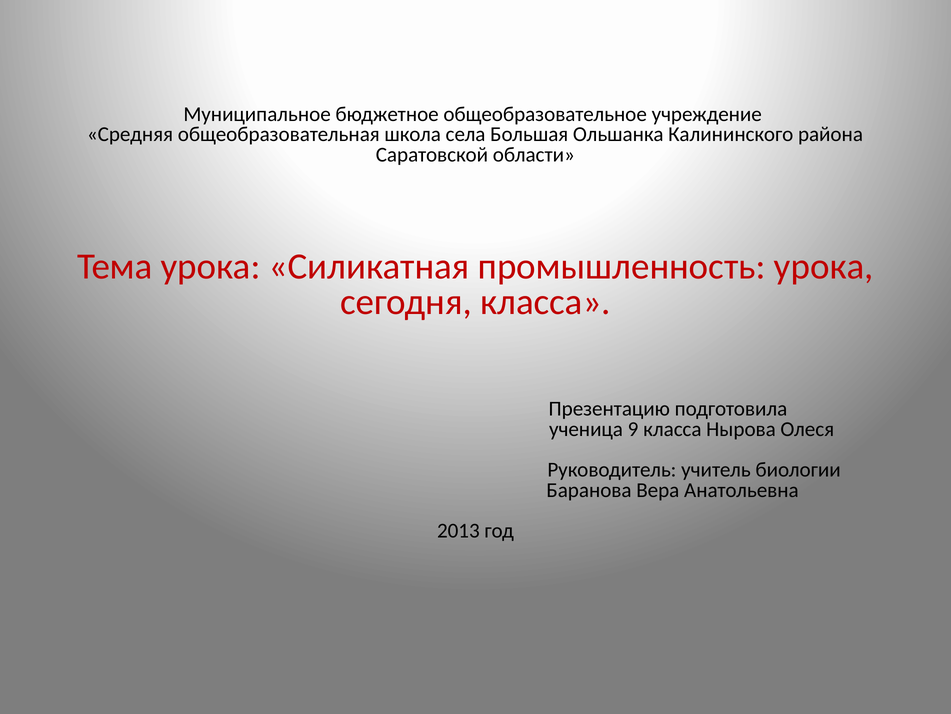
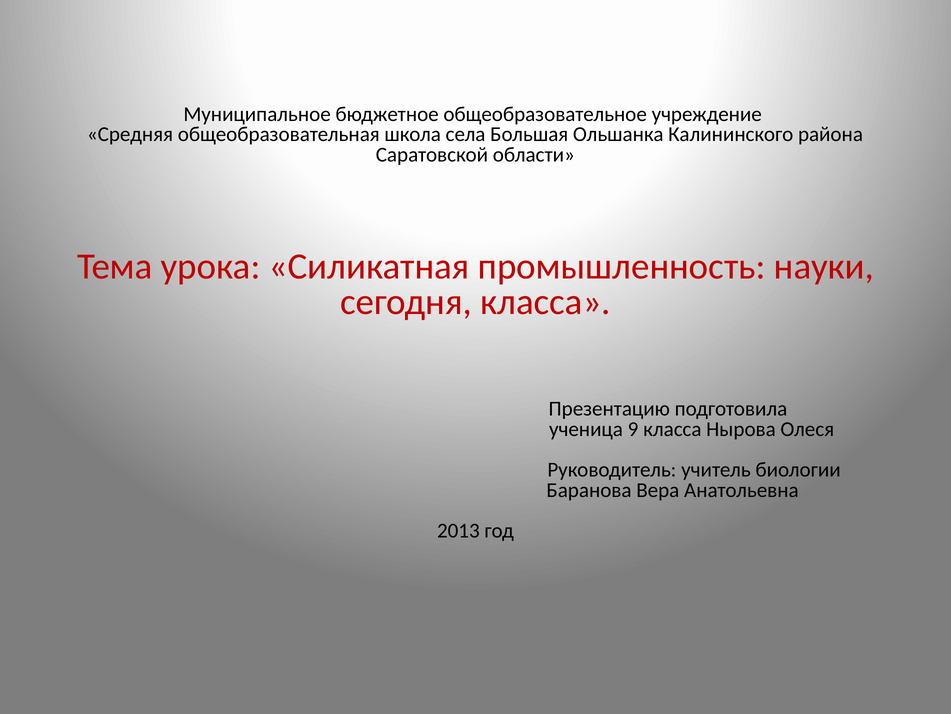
промышленность урока: урока -> науки (824, 266)
